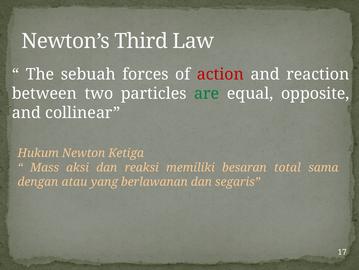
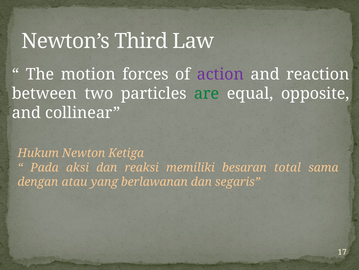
sebuah: sebuah -> motion (88, 74)
action colour: red -> purple (220, 74)
Mass: Mass -> Pada (44, 167)
